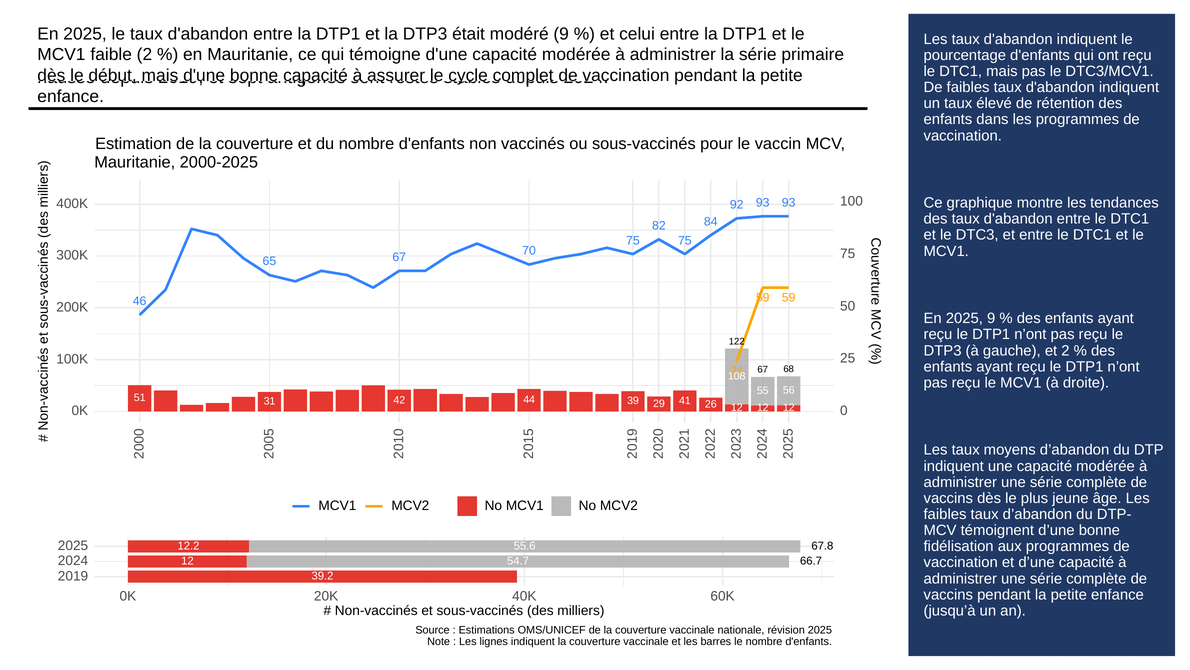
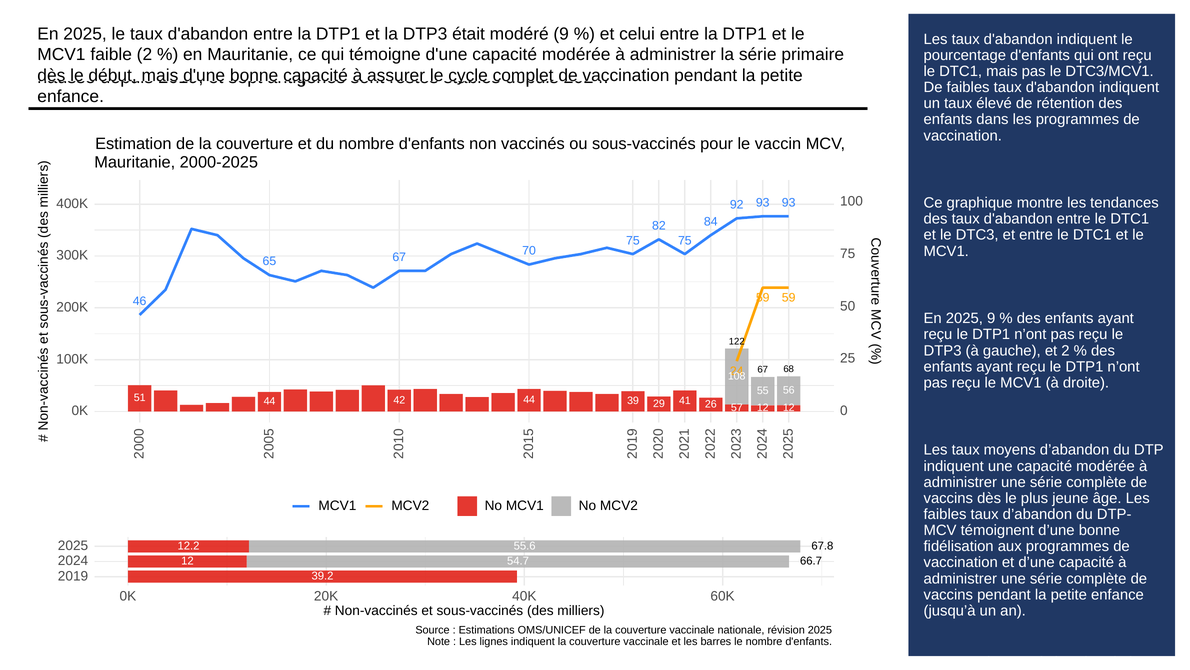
51 31: 31 -> 44 (270, 401)
26 12: 12 -> 57 (737, 407)
